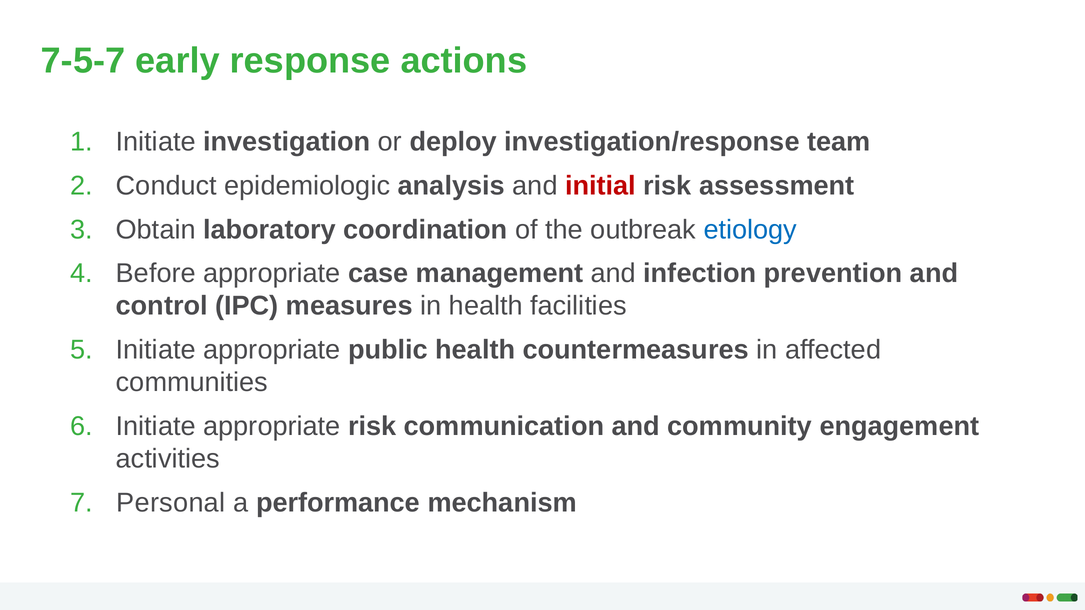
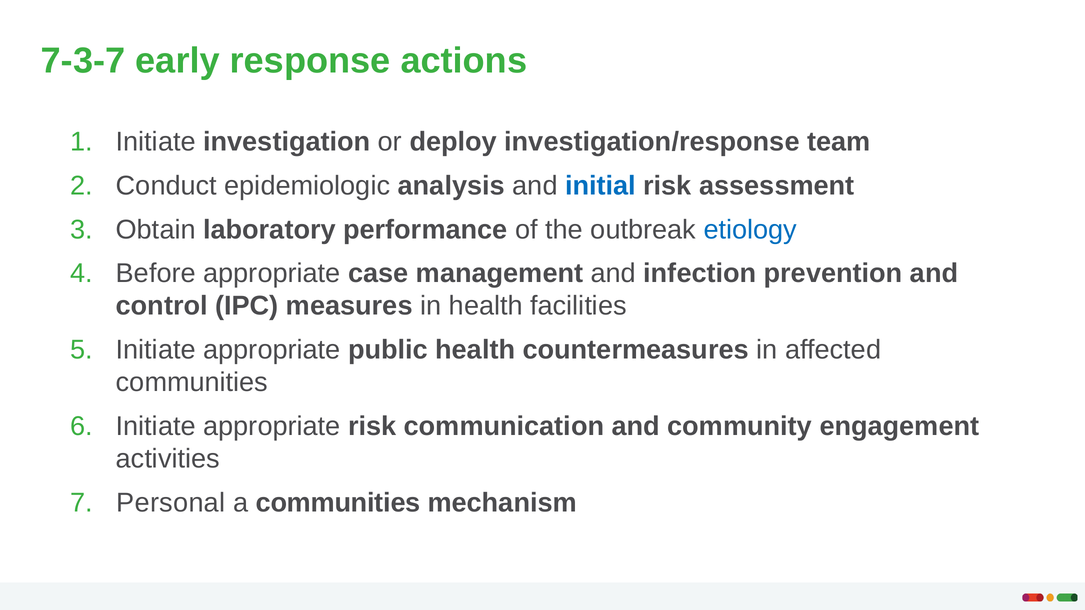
7-5-7: 7-5-7 -> 7-3-7 (83, 61)
initial colour: red -> blue (600, 186)
coordination: coordination -> performance (425, 230)
a performance: performance -> communities (338, 503)
